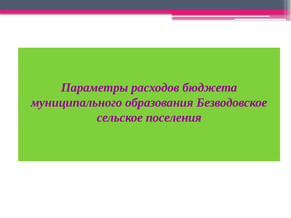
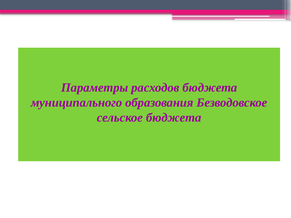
сельское поселения: поселения -> бюджета (174, 118)
